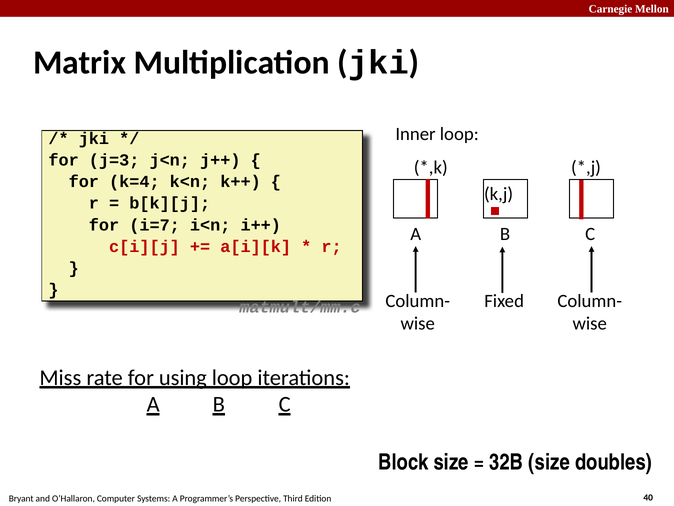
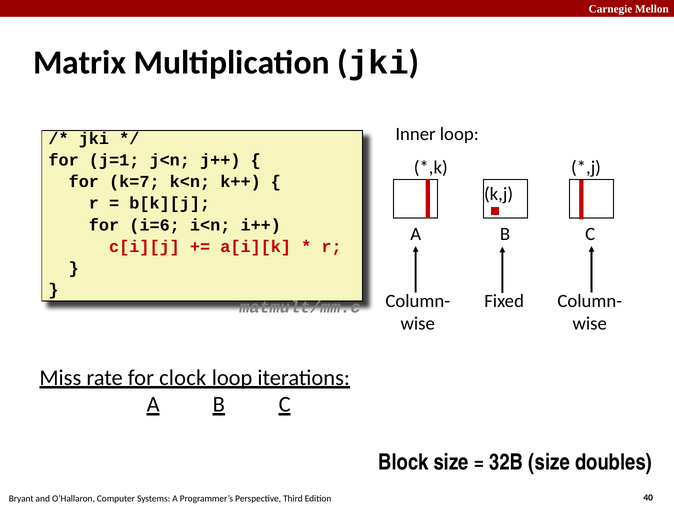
j=3: j=3 -> j=1 (114, 160)
k=4: k=4 -> k=7 (134, 182)
i=7: i=7 -> i=6 (155, 225)
using: using -> clock (183, 377)
